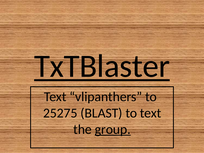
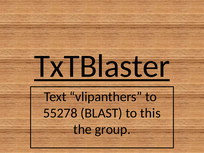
25275: 25275 -> 55278 (60, 113)
to text: text -> this (150, 113)
group underline: present -> none (113, 129)
